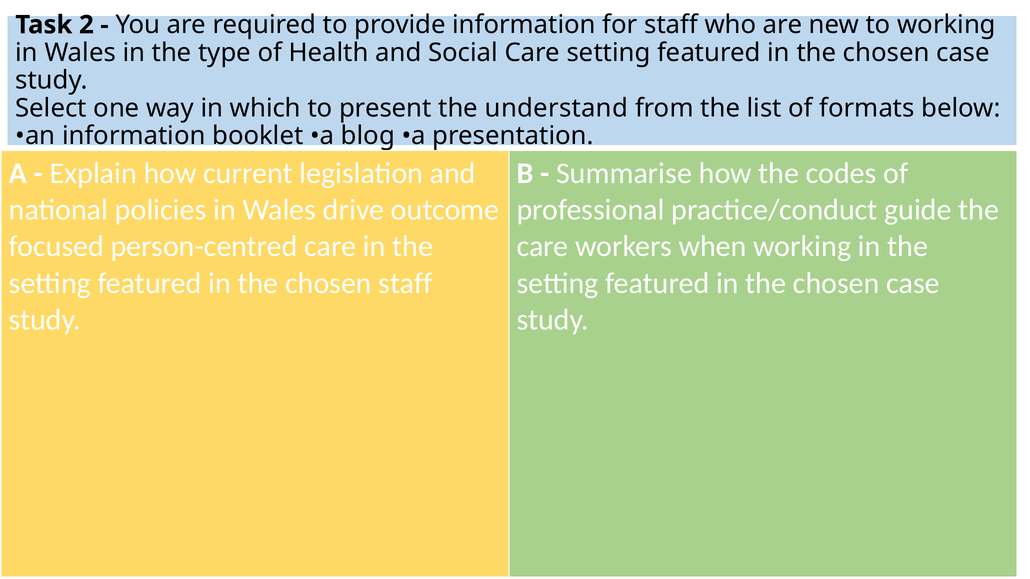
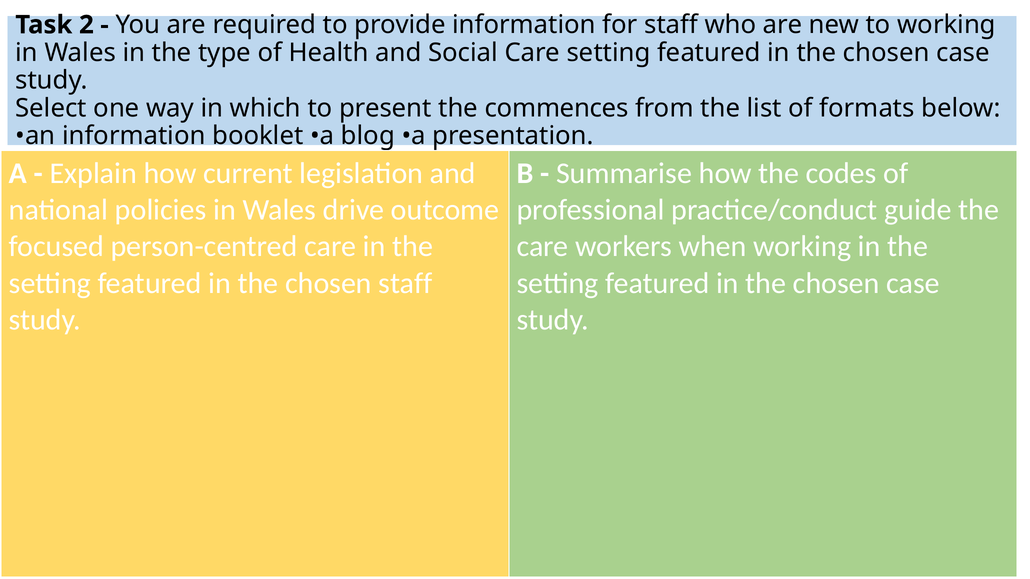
understand: understand -> commences (557, 108)
